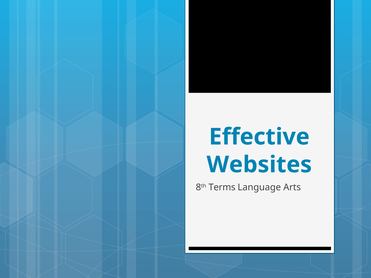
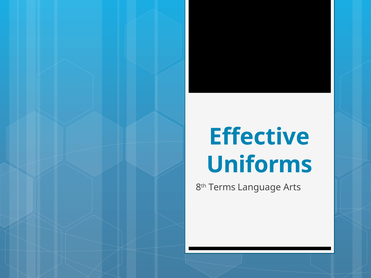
Websites: Websites -> Uniforms (259, 165)
